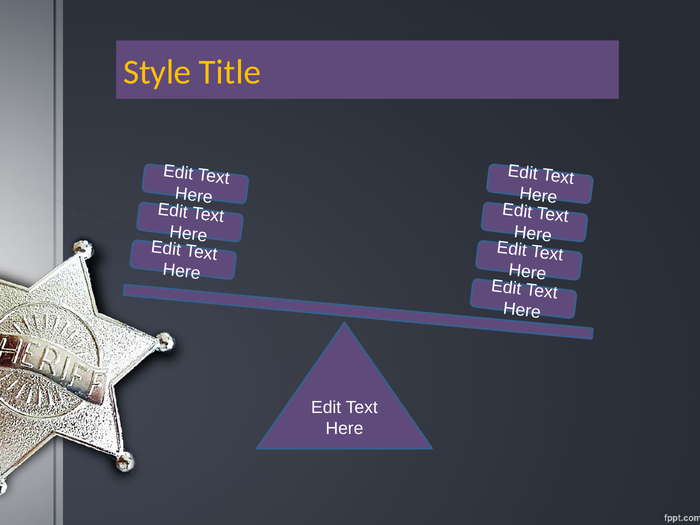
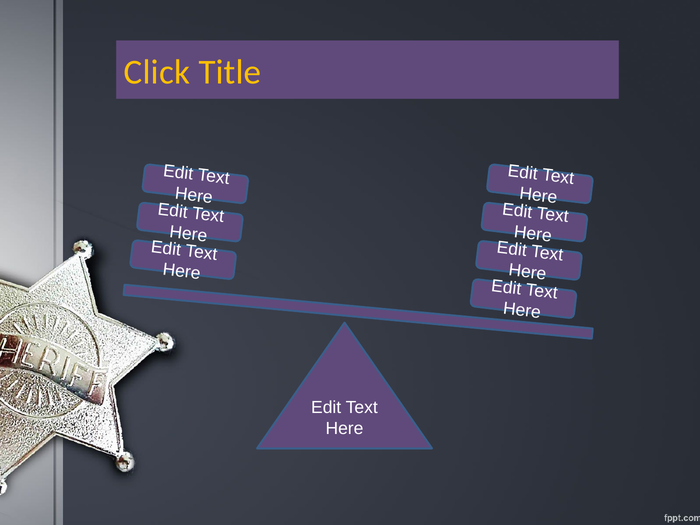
Style: Style -> Click (157, 72)
